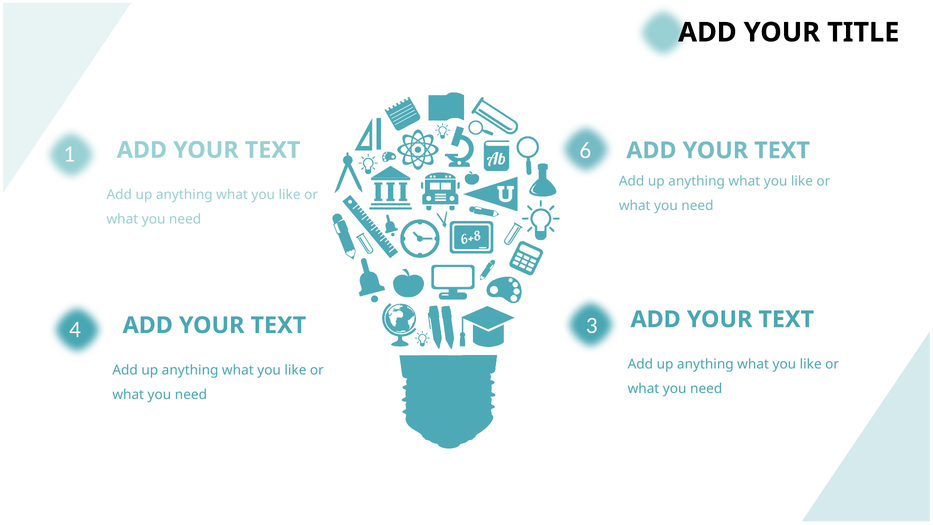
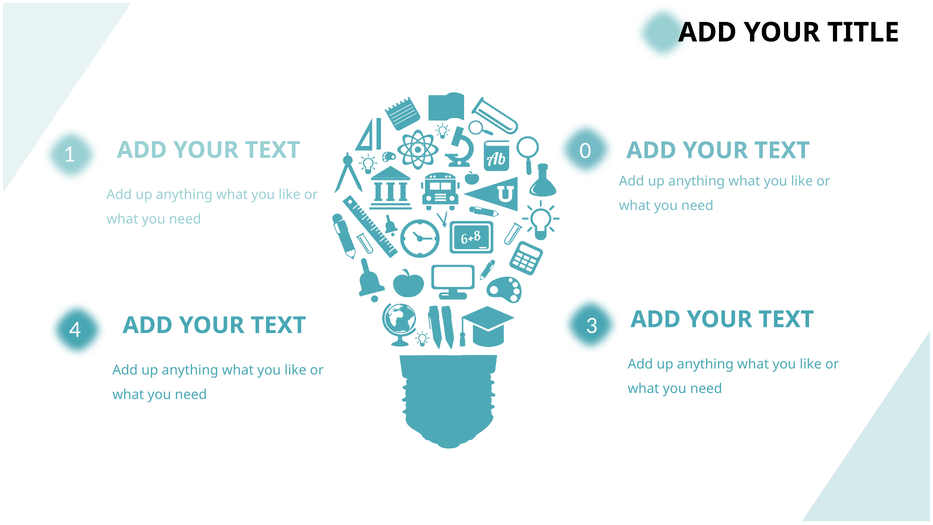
6: 6 -> 0 (585, 150)
